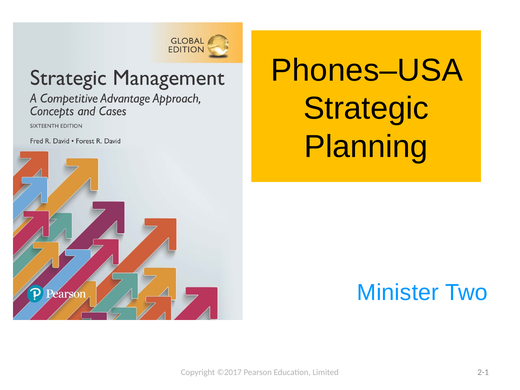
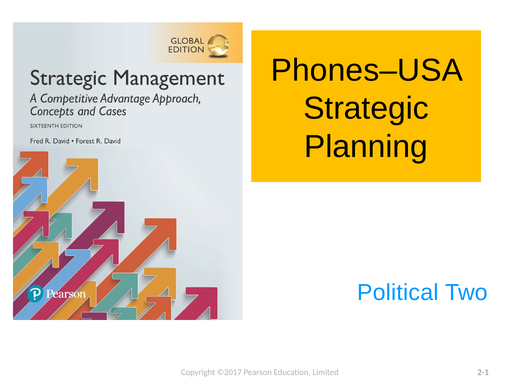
Minister: Minister -> Political (398, 292)
